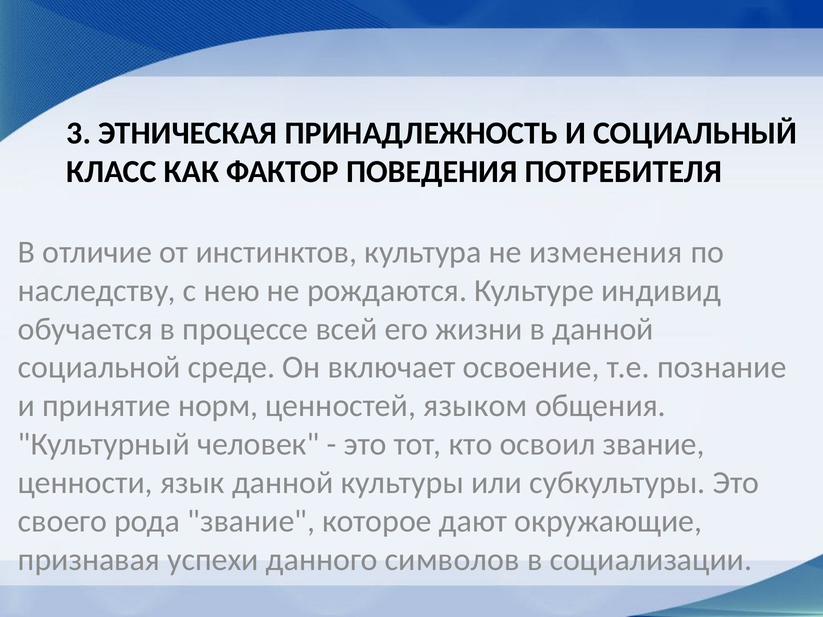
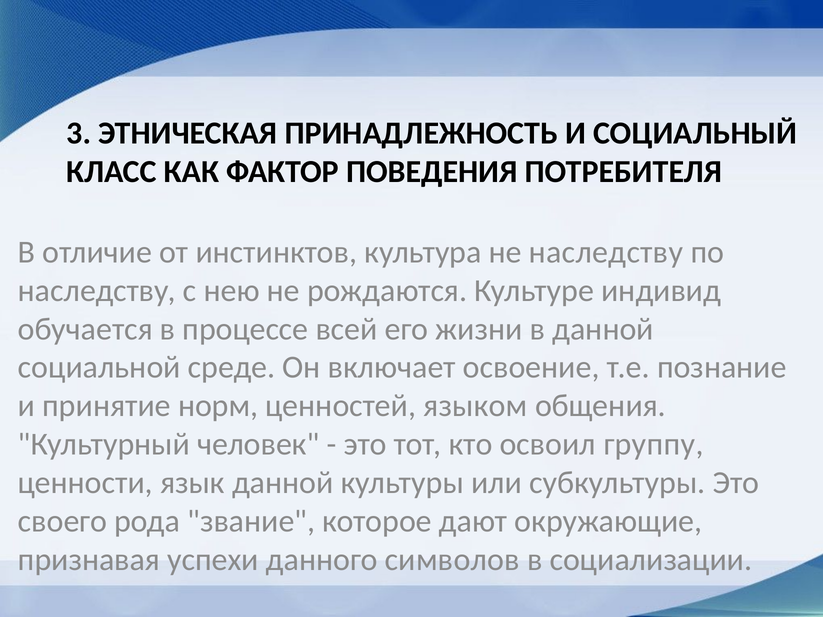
не изменения: изменения -> наследству (606, 252)
освоил звание: звание -> группу (653, 444)
